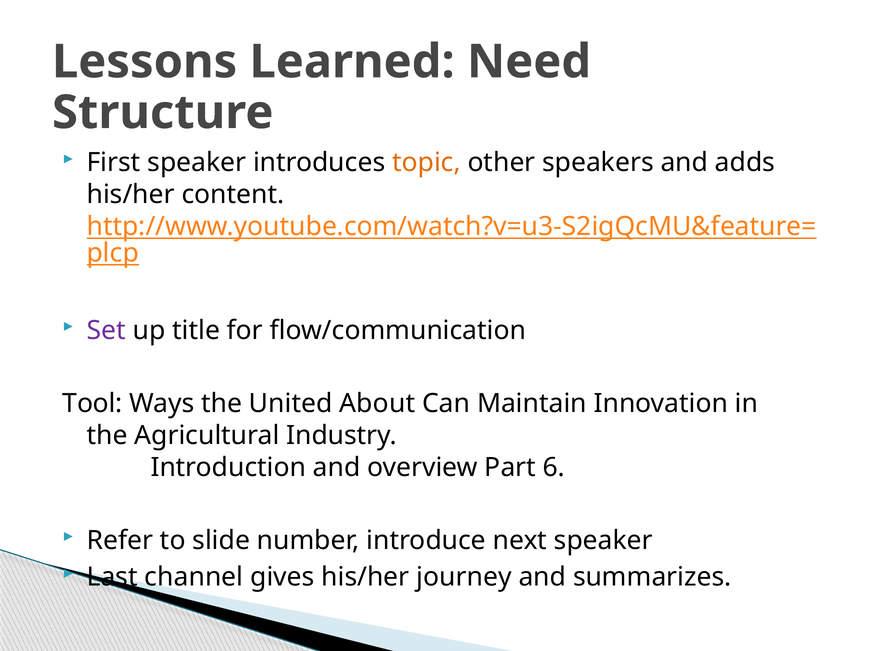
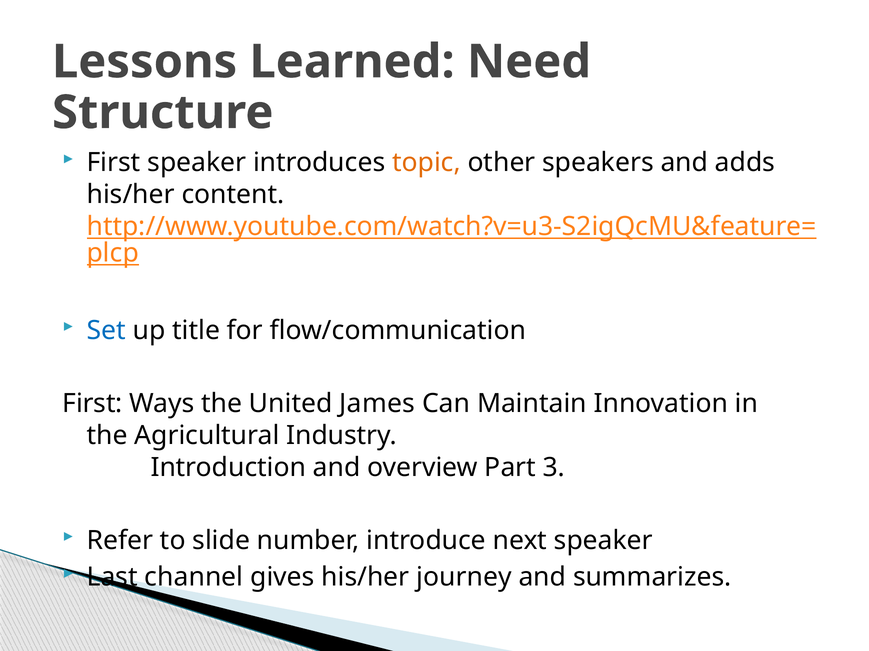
Set colour: purple -> blue (106, 331)
Tool: Tool -> First (92, 404)
About: About -> James (377, 404)
6: 6 -> 3 (554, 468)
